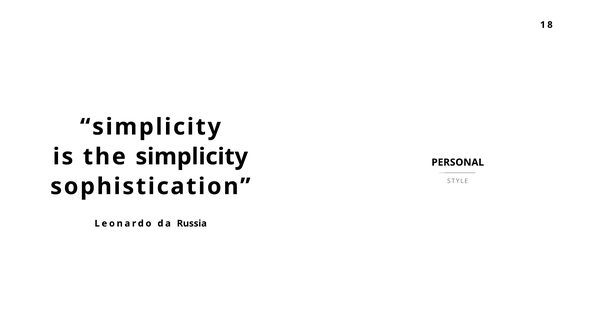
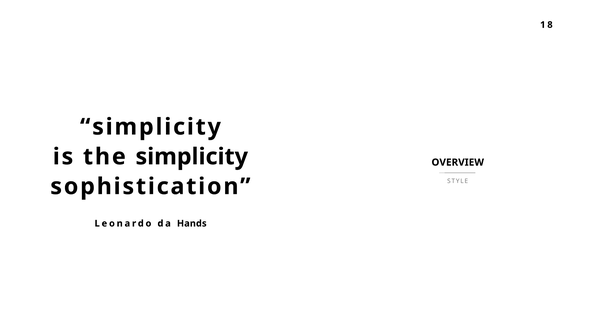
PERSONAL: PERSONAL -> OVERVIEW (458, 162)
Russia: Russia -> Hands (192, 223)
